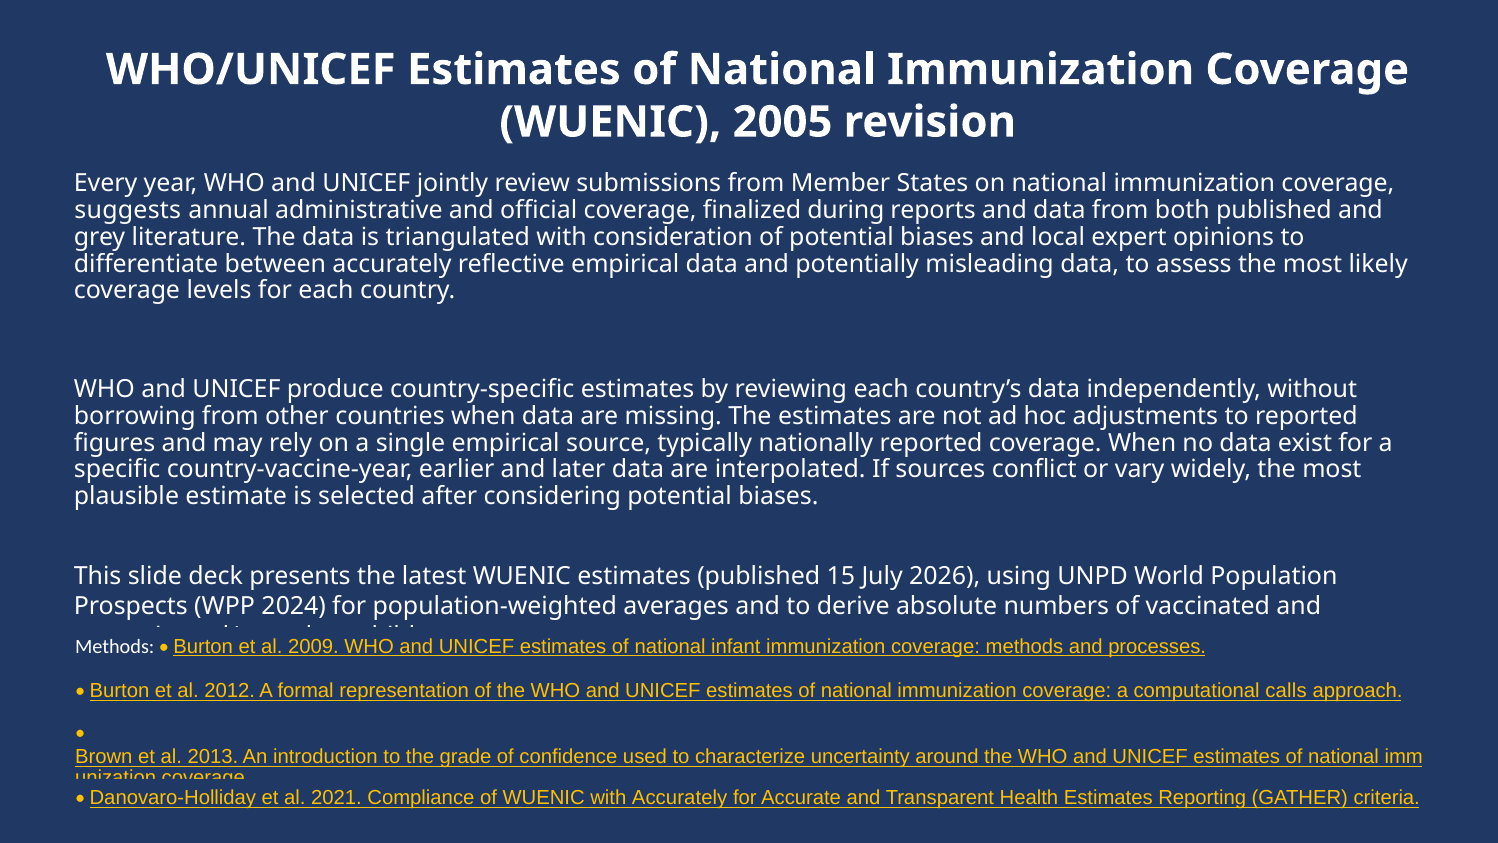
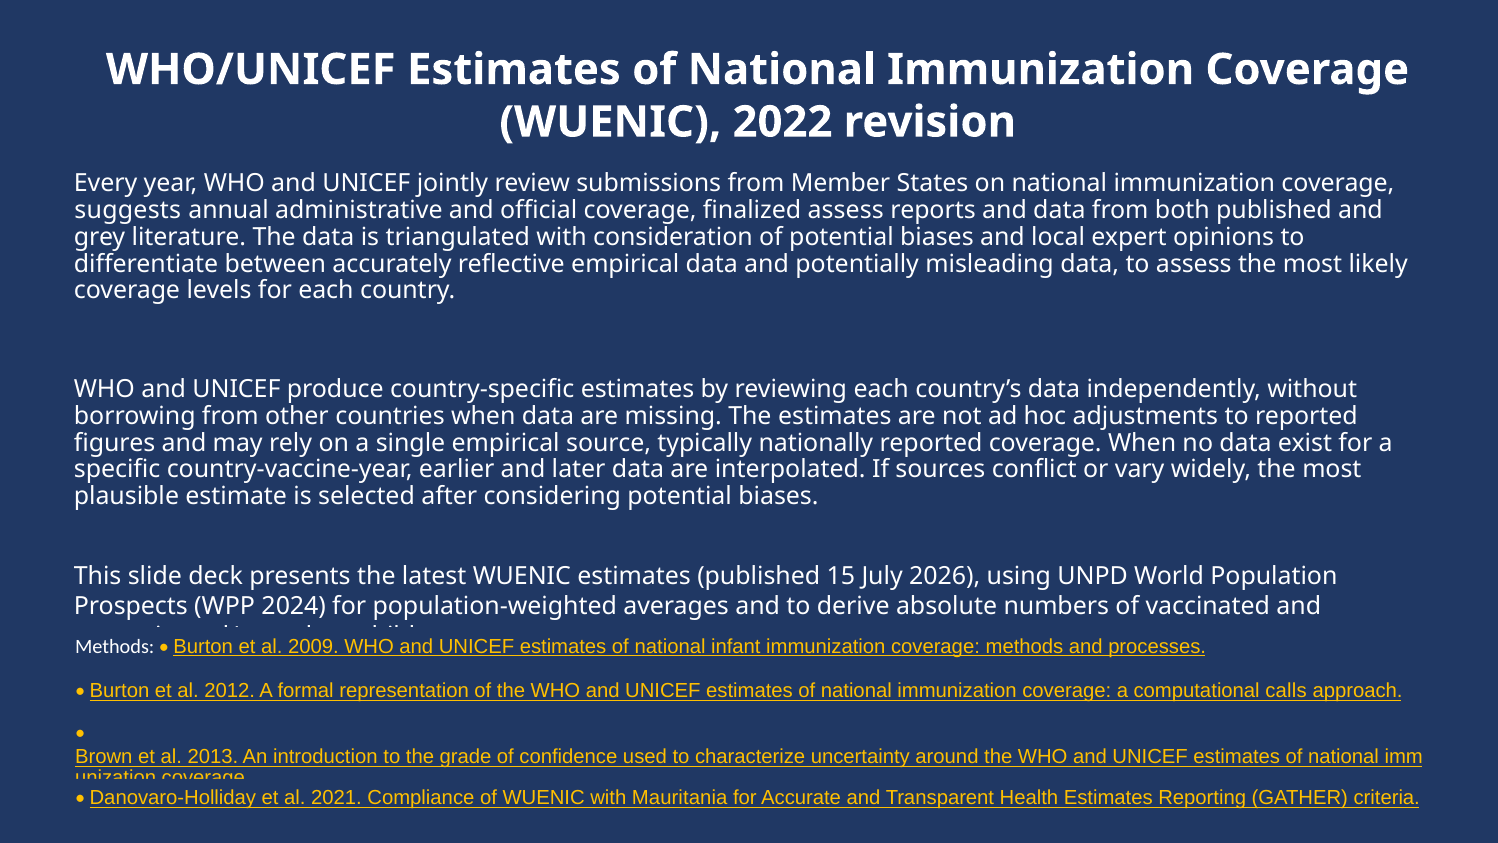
2005: 2005 -> 2022 (783, 122)
finalized during: during -> assess (846, 210)
with Accurately: Accurately -> Mauritania (680, 798)
